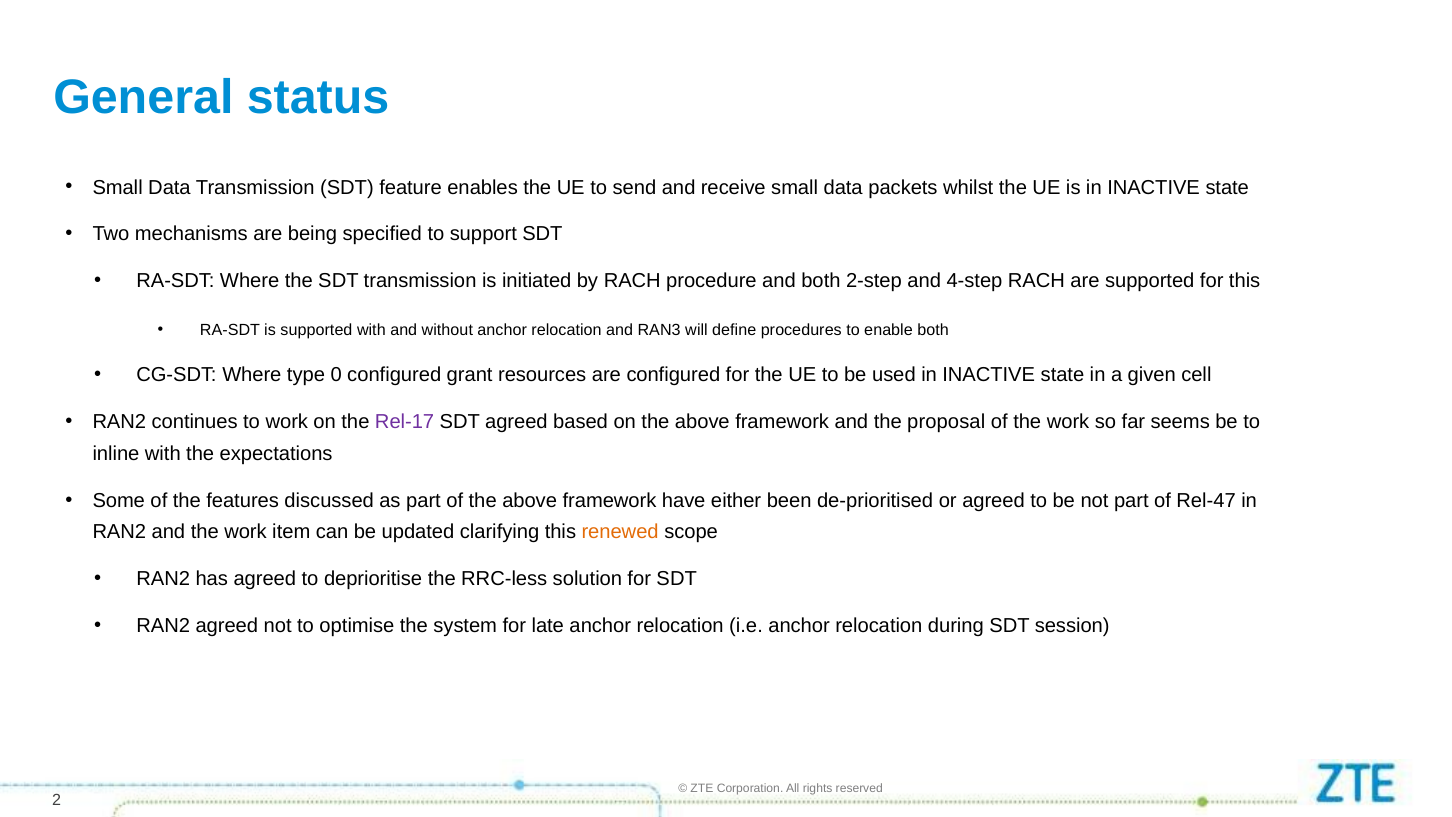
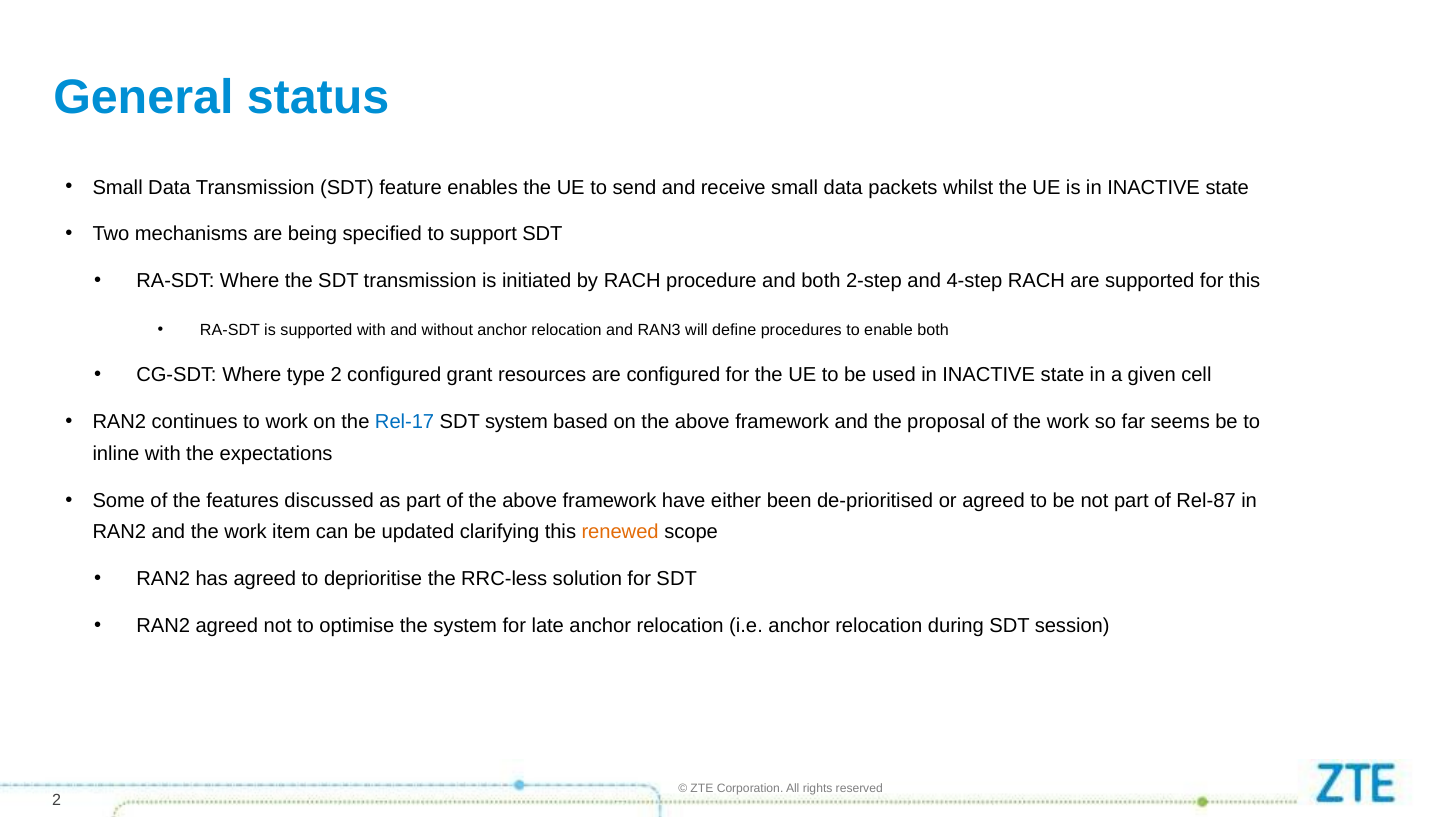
type 0: 0 -> 2 (336, 375)
Rel-17 colour: purple -> blue (405, 422)
SDT agreed: agreed -> system (516, 422)
Rel-47: Rel-47 -> Rel-87 (1206, 500)
